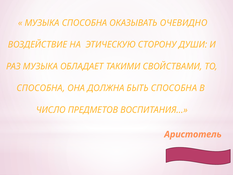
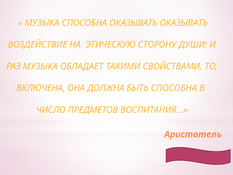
ОКАЗЫВАТЬ ОЧЕВИДНО: ОЧЕВИДНО -> ОКАЗЫВАТЬ (184, 23)
СПОСОБНА: СПОСОБНА -> ВКЛЮЧЕНА (41, 88)
